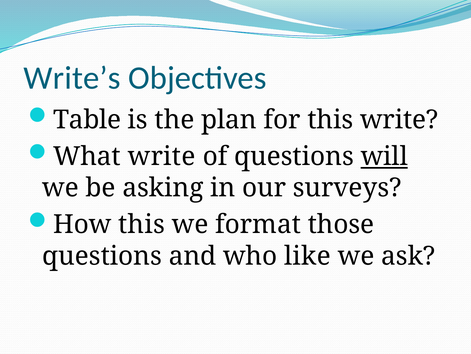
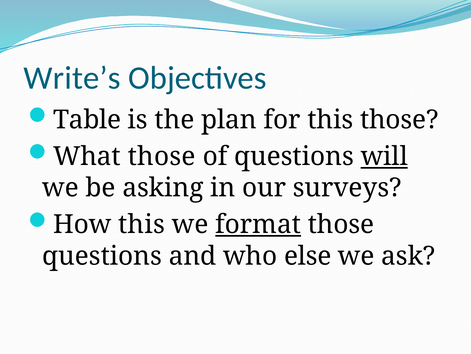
this write: write -> those (399, 120)
What write: write -> those (162, 156)
format underline: none -> present (258, 224)
like: like -> else (308, 255)
